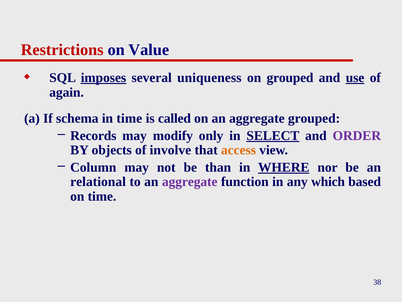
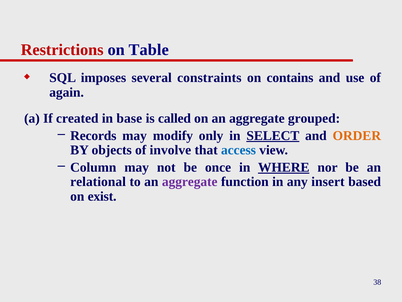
Value: Value -> Table (149, 50)
imposes underline: present -> none (103, 78)
uniqueness: uniqueness -> constraints (209, 78)
on grouped: grouped -> contains (290, 78)
use underline: present -> none (355, 78)
schema: schema -> created (77, 118)
in time: time -> base (129, 118)
ORDER colour: purple -> orange (357, 136)
access colour: orange -> blue (238, 150)
than: than -> once (218, 167)
which: which -> insert (328, 182)
on time: time -> exist (102, 196)
